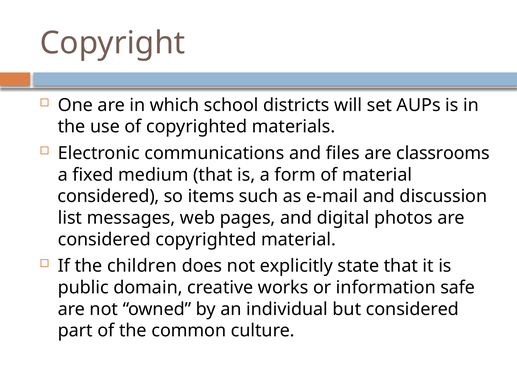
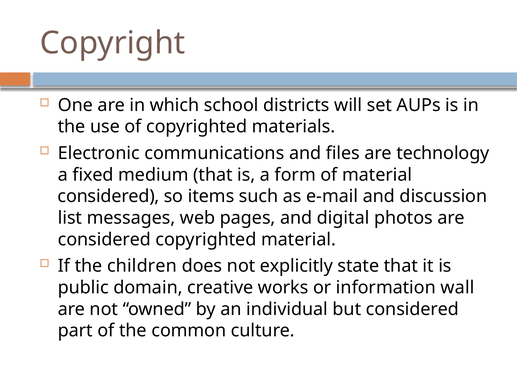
classrooms: classrooms -> technology (443, 153)
safe: safe -> wall (457, 287)
